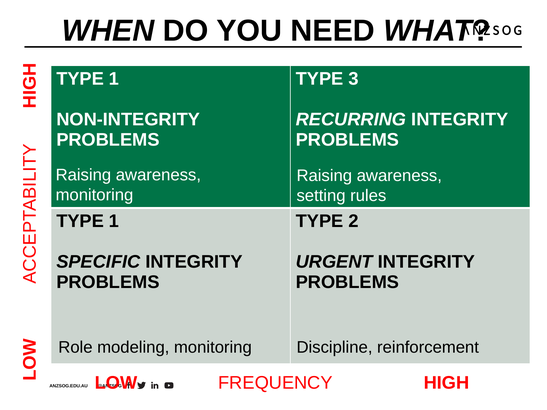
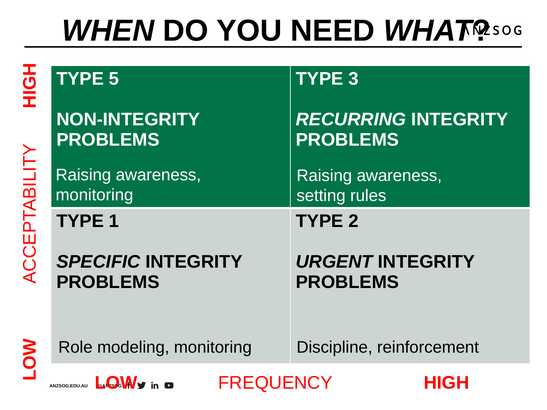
1: 1 -> 5 (114, 79)
